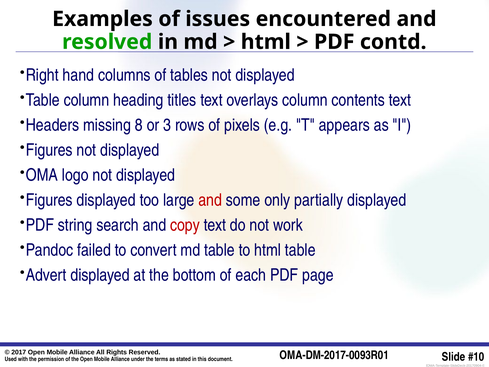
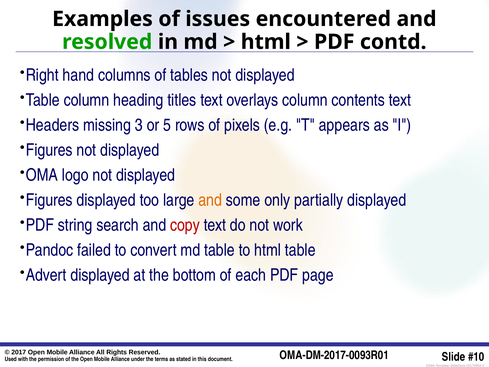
8: 8 -> 3 (139, 125)
3: 3 -> 5 (167, 125)
and colour: red -> orange (210, 200)
